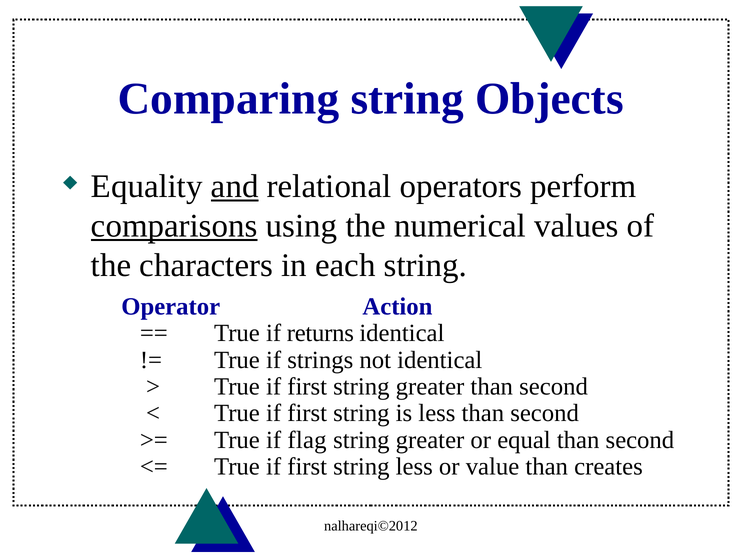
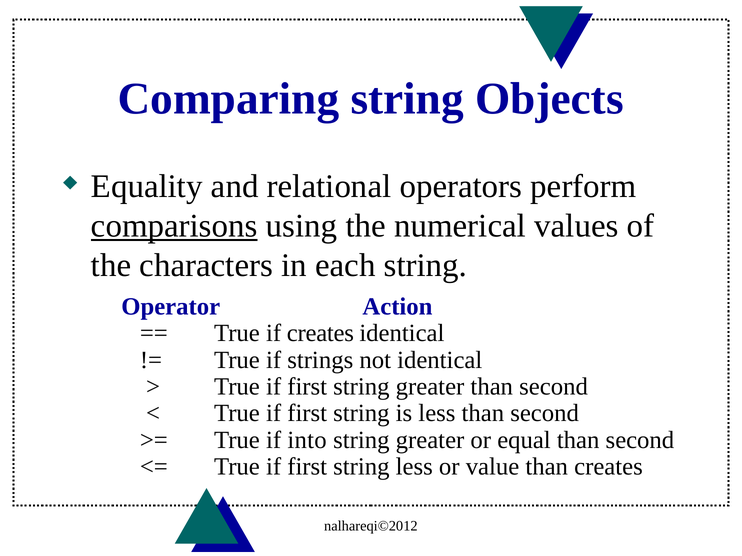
and underline: present -> none (235, 187)
if returns: returns -> creates (320, 334)
flag: flag -> into (307, 440)
